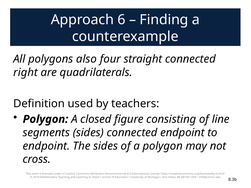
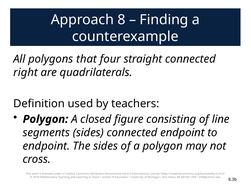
6: 6 -> 8 (121, 20)
also: also -> that (86, 59)
